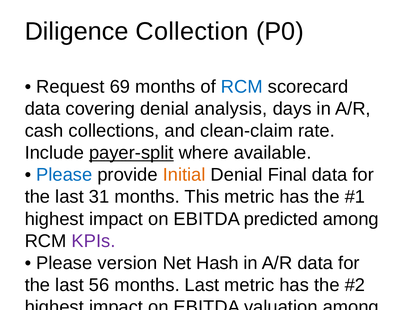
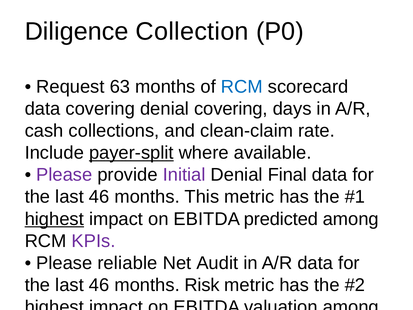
69: 69 -> 63 (120, 87)
denial analysis: analysis -> covering (231, 109)
Please colour: blue -> purple (64, 175)
Initial colour: orange -> purple (184, 175)
31: 31 -> 46 (99, 197)
highest underline: none -> present (54, 219)
version: version -> reliable (127, 263)
Hash: Hash -> Audit (217, 263)
56: 56 -> 46 (99, 285)
months Last: Last -> Risk (202, 285)
